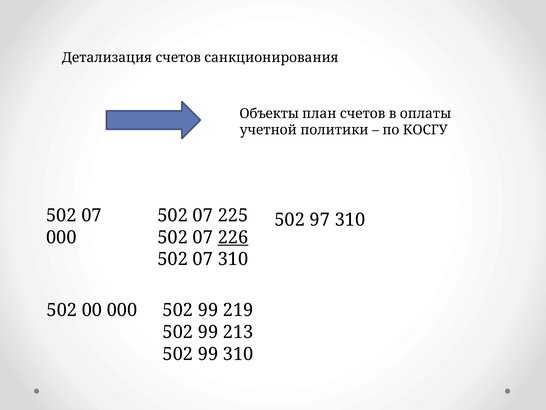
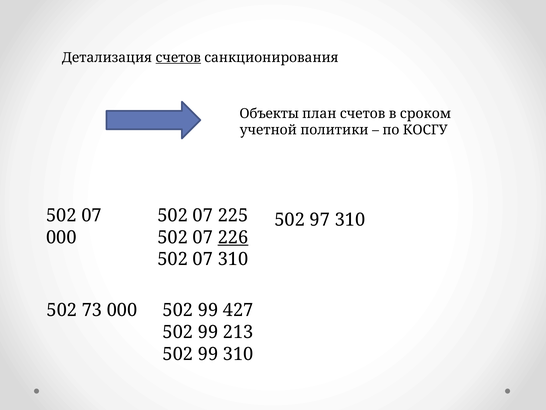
счетов underline: none -> present (178, 57)
оплаты: оплаты -> сроком (426, 113)
00: 00 -> 73 (92, 310)
219: 219 -> 427 (238, 310)
